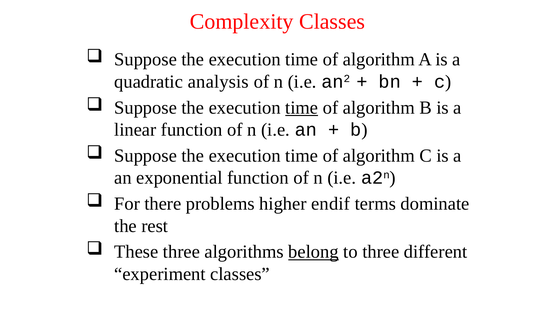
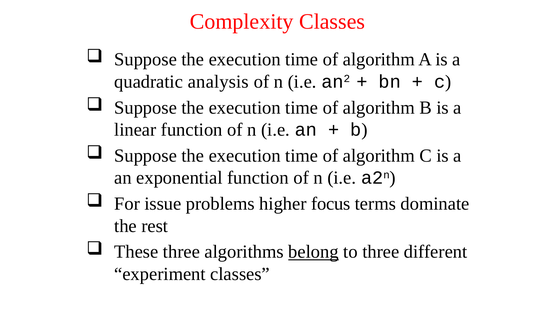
time underline: present -> none (302, 108)
there: there -> issue (163, 204)
endif: endif -> focus (331, 204)
